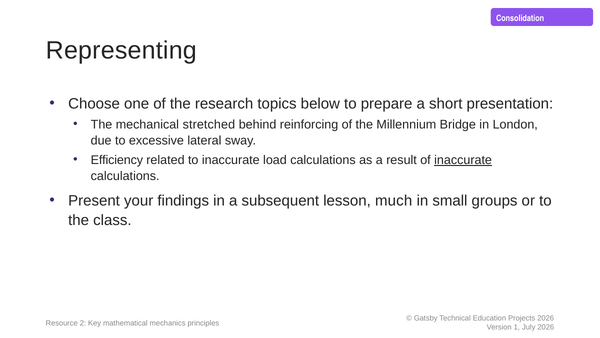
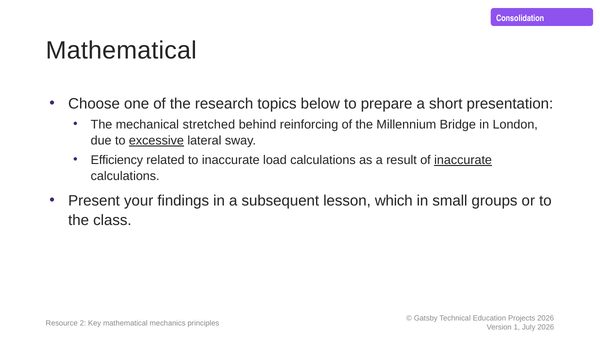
Representing: Representing -> Mathematical (121, 50)
excessive underline: none -> present (156, 140)
much: much -> which (394, 200)
